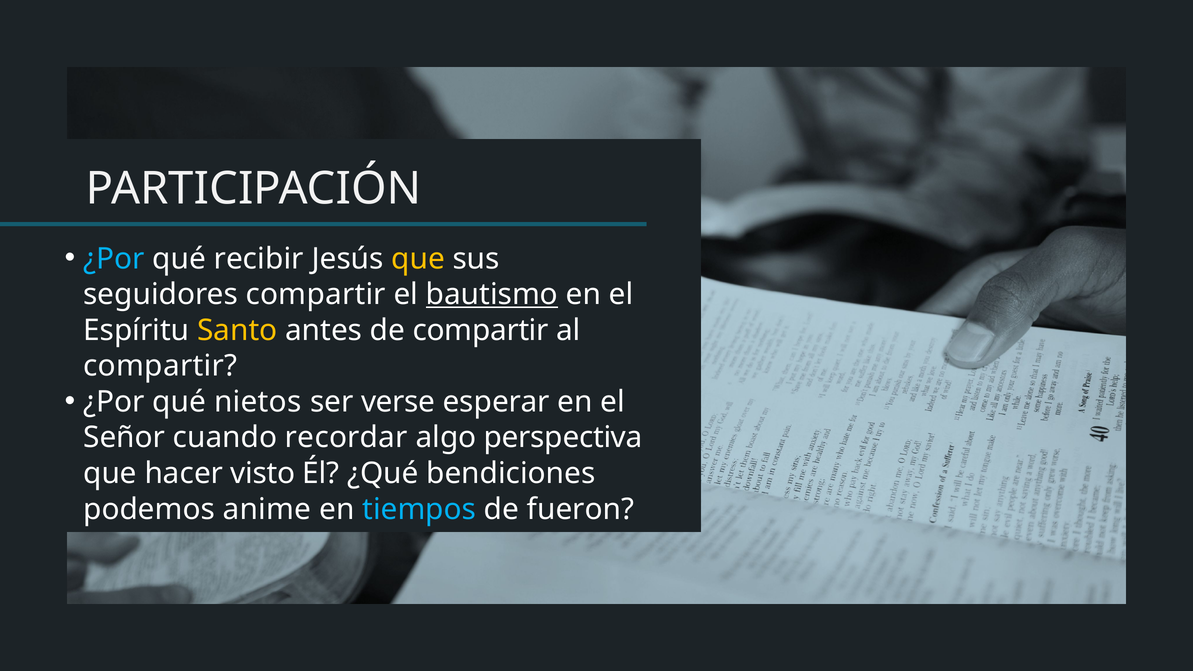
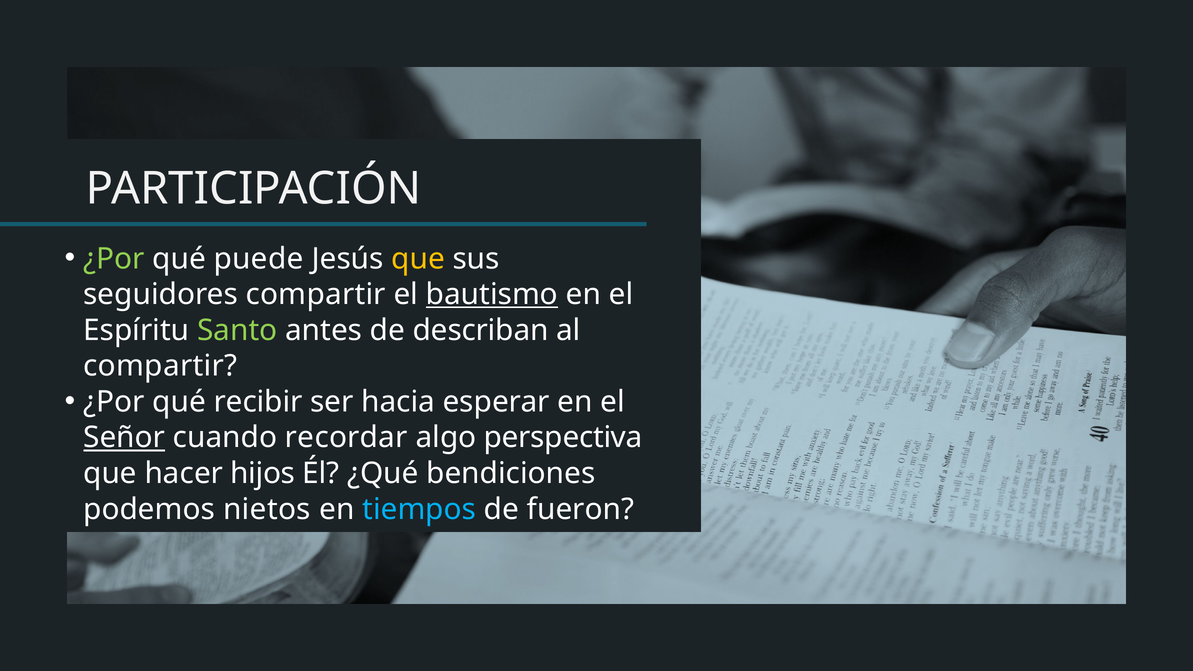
¿Por colour: light blue -> light green (114, 259)
recibir: recibir -> puede (259, 259)
Santo colour: yellow -> light green (237, 330)
de compartir: compartir -> describan (481, 330)
nietos: nietos -> recibir (258, 402)
verse: verse -> hacia (398, 402)
Señor underline: none -> present (124, 438)
visto: visto -> hijos (263, 473)
anime: anime -> nietos (267, 509)
